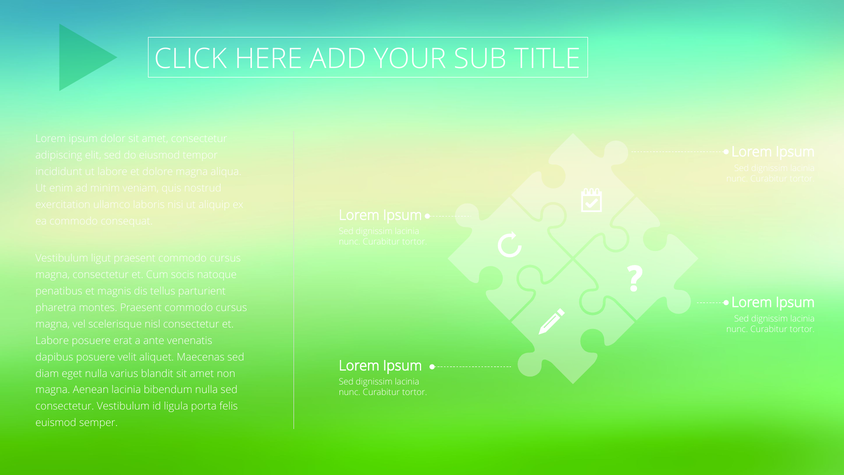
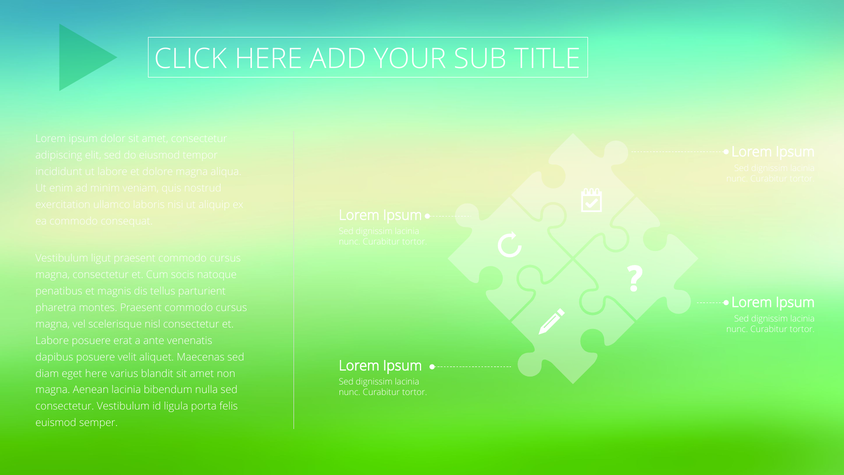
eget nulla: nulla -> here (96, 373)
